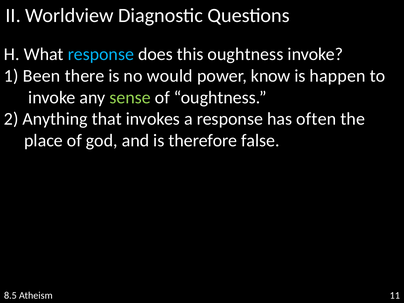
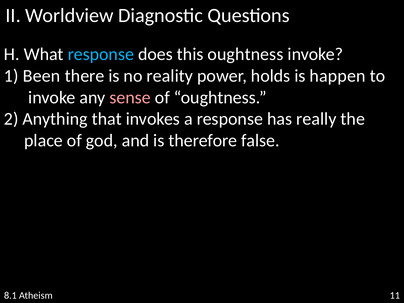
would: would -> reality (170, 76)
know: know -> holds (271, 76)
sense colour: light green -> pink (130, 98)
often: often -> really (316, 119)
8.5: 8.5 -> 8.1 (10, 296)
